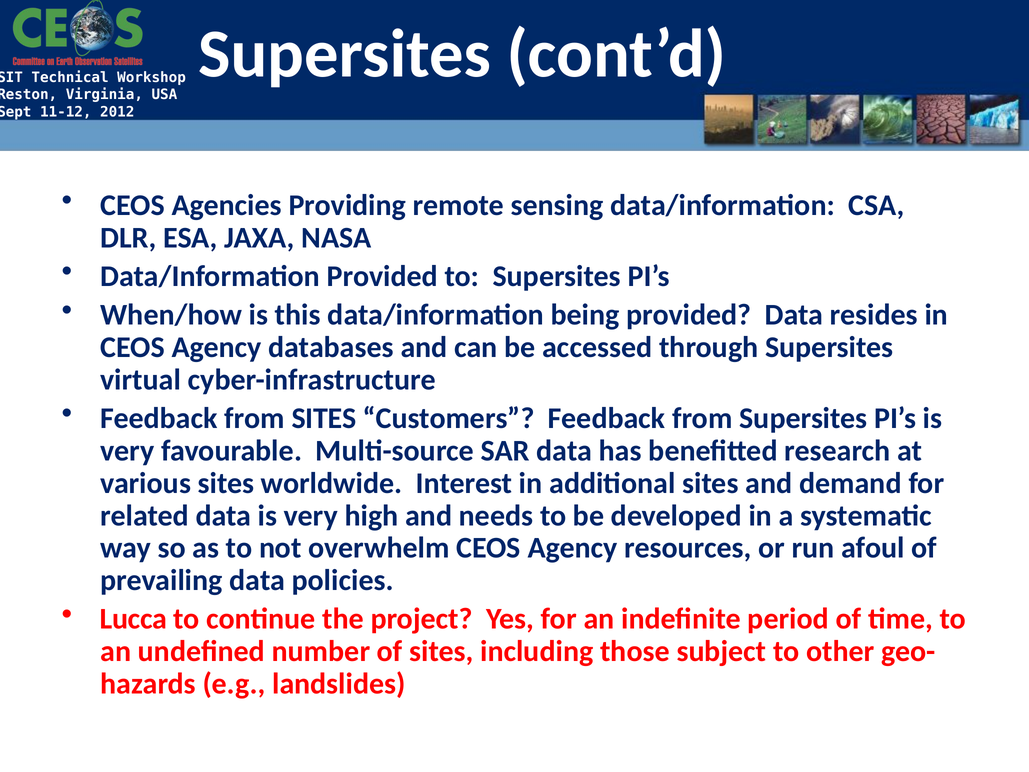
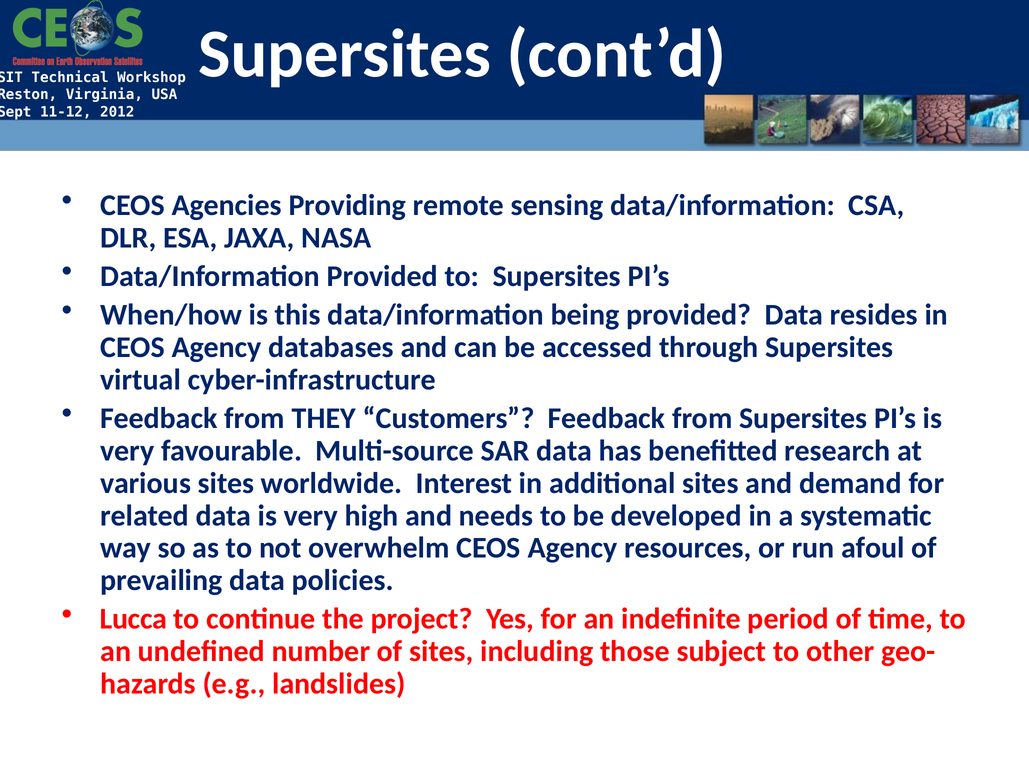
from SITES: SITES -> THEY (324, 418)
